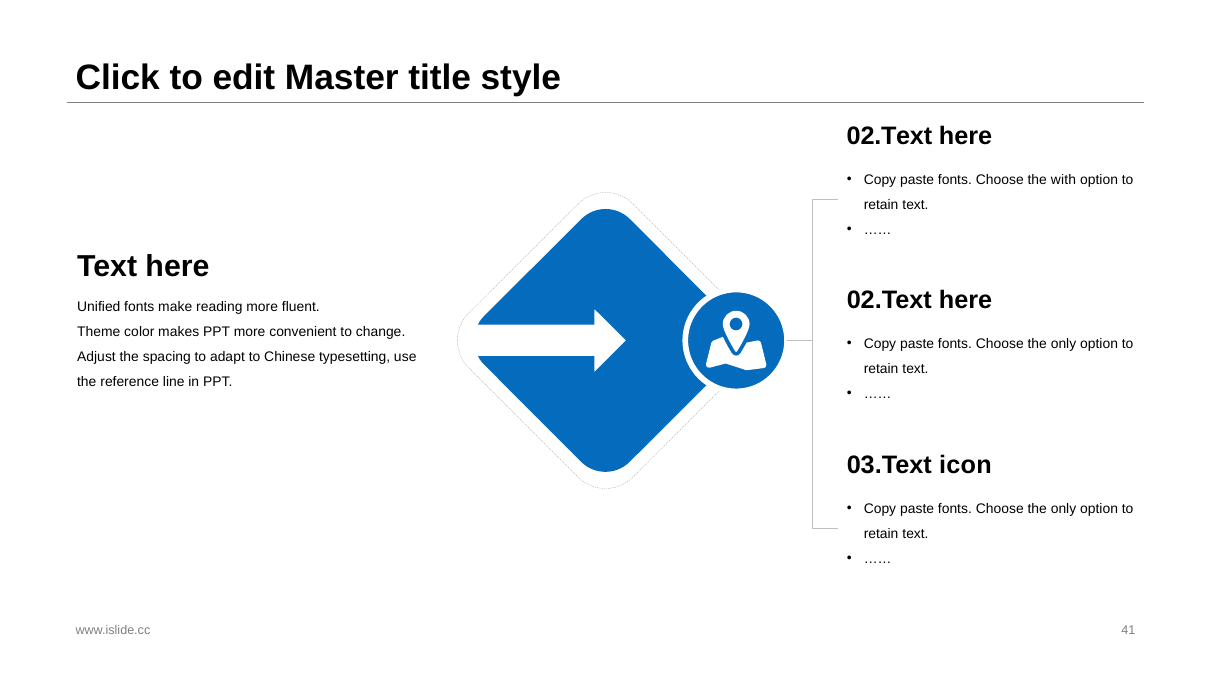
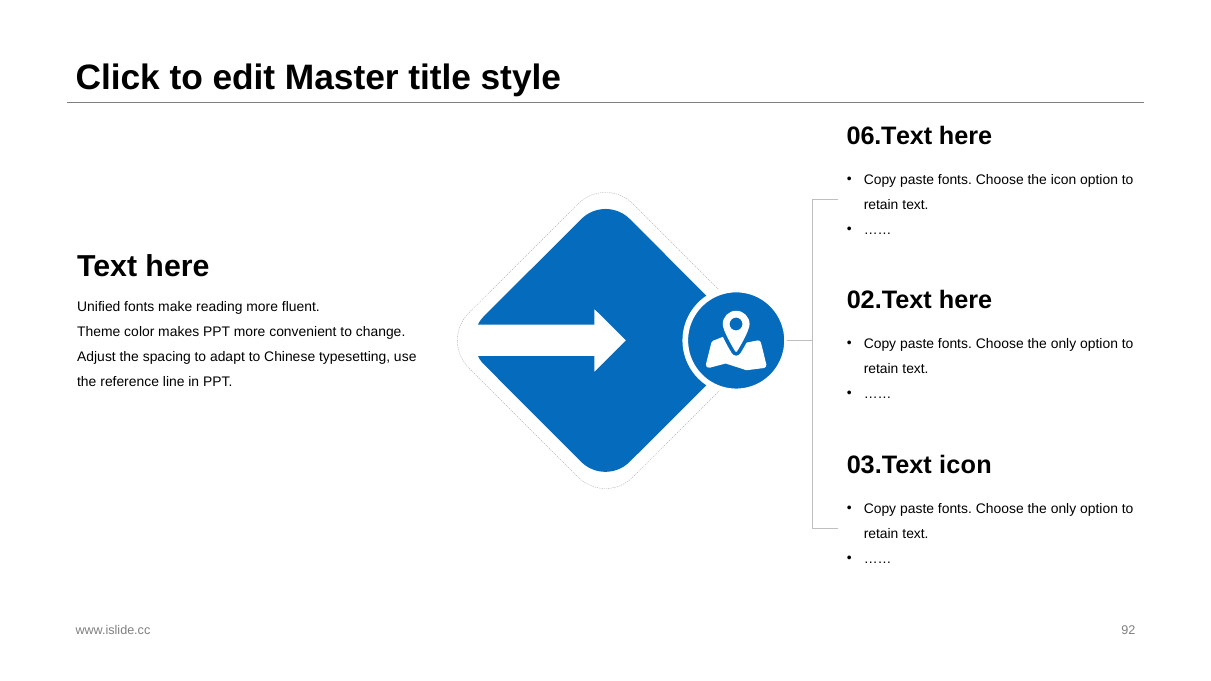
02.Text: 02.Text -> 06.Text (889, 136)
the with: with -> icon (1064, 180)
41: 41 -> 92 (1128, 631)
